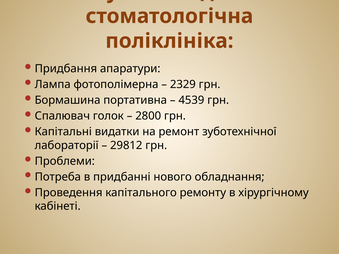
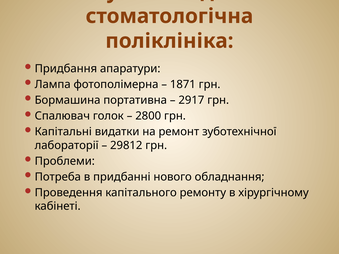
2329: 2329 -> 1871 (183, 84)
4539: 4539 -> 2917 (191, 100)
